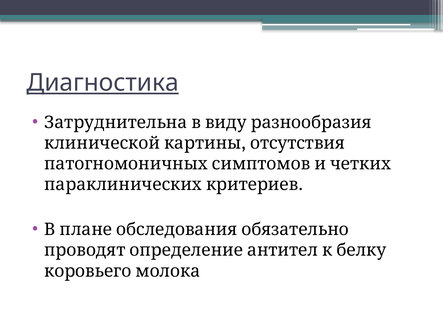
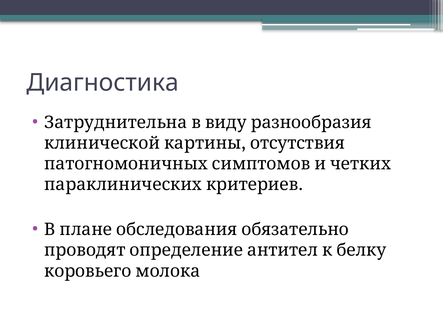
Диагностика underline: present -> none (103, 83)
